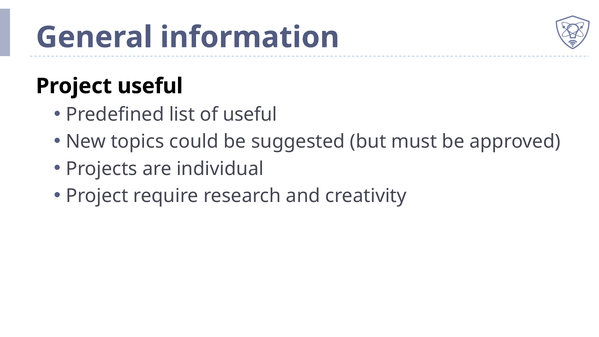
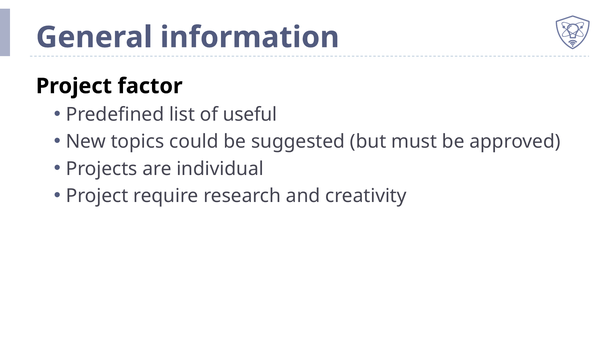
Project useful: useful -> factor (150, 86)
